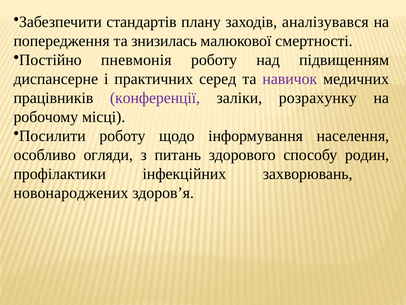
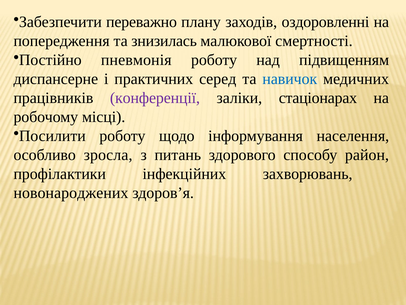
стандартів: стандартів -> переважно (142, 22)
аналізувався: аналізувався -> оздоровленні (325, 22)
навичок colour: purple -> blue (290, 79)
розрахунку: розрахунку -> стаціонарах (318, 98)
огляди: огляди -> зросла (108, 155)
родин: родин -> район (367, 155)
